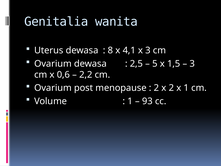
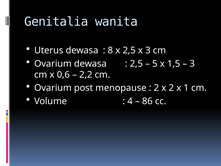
x 4,1: 4,1 -> 2,5 (129, 50)
1: 1 -> 4 (130, 101)
93: 93 -> 86 (147, 101)
